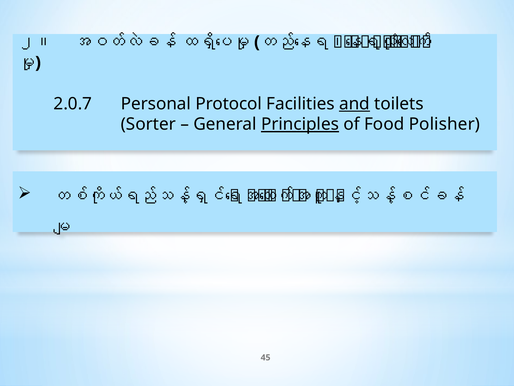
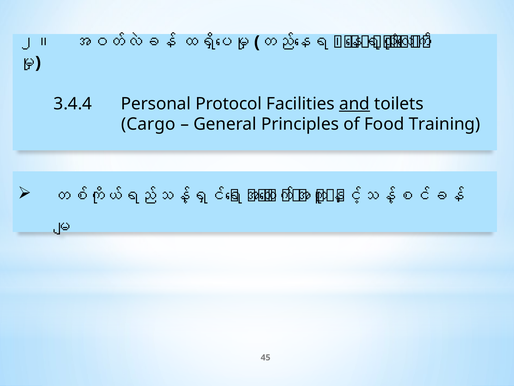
2.0.7: 2.0.7 -> 3.4.4 (73, 104)
Sorter: Sorter -> Cargo (148, 124)
Principles underline: present -> none (300, 124)
Polisher: Polisher -> Training (444, 124)
